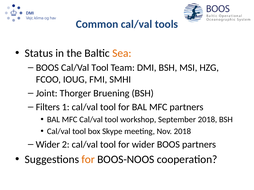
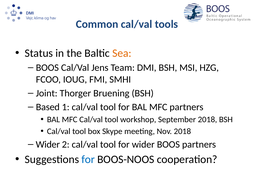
BOOS Cal/Val Tool: Tool -> Jens (100, 68)
Filters: Filters -> Based (48, 107)
for colour: orange -> blue (88, 160)
